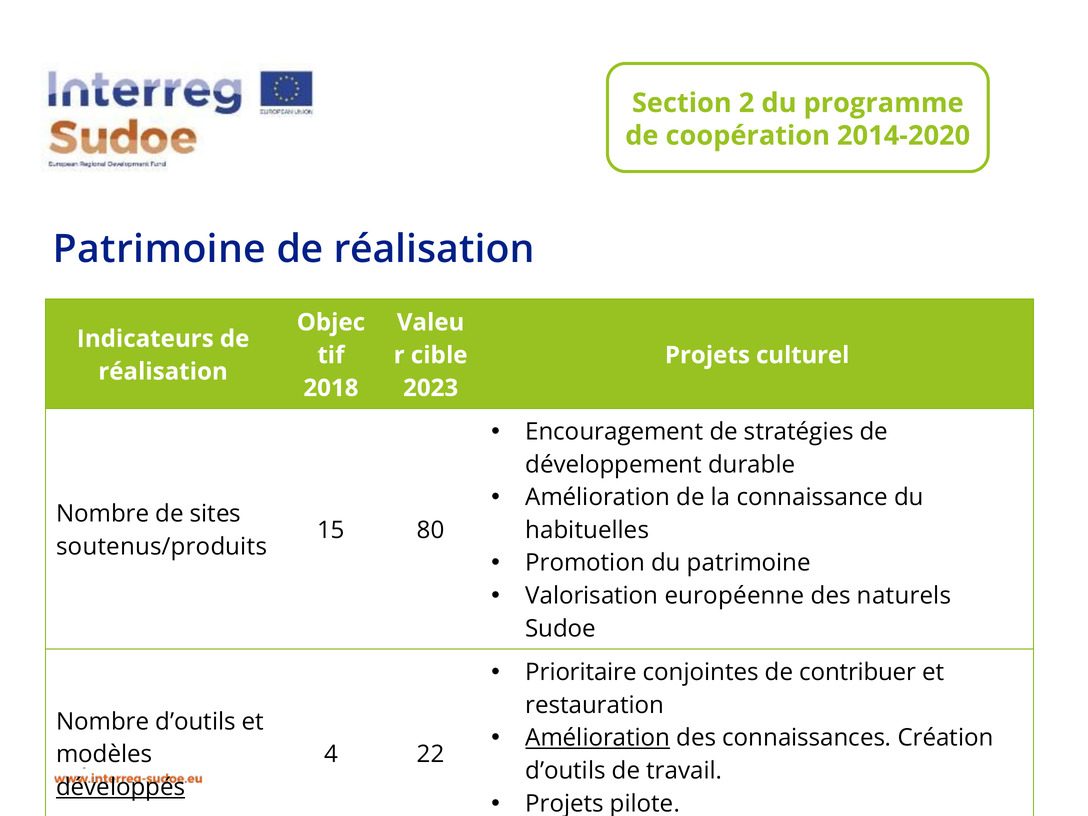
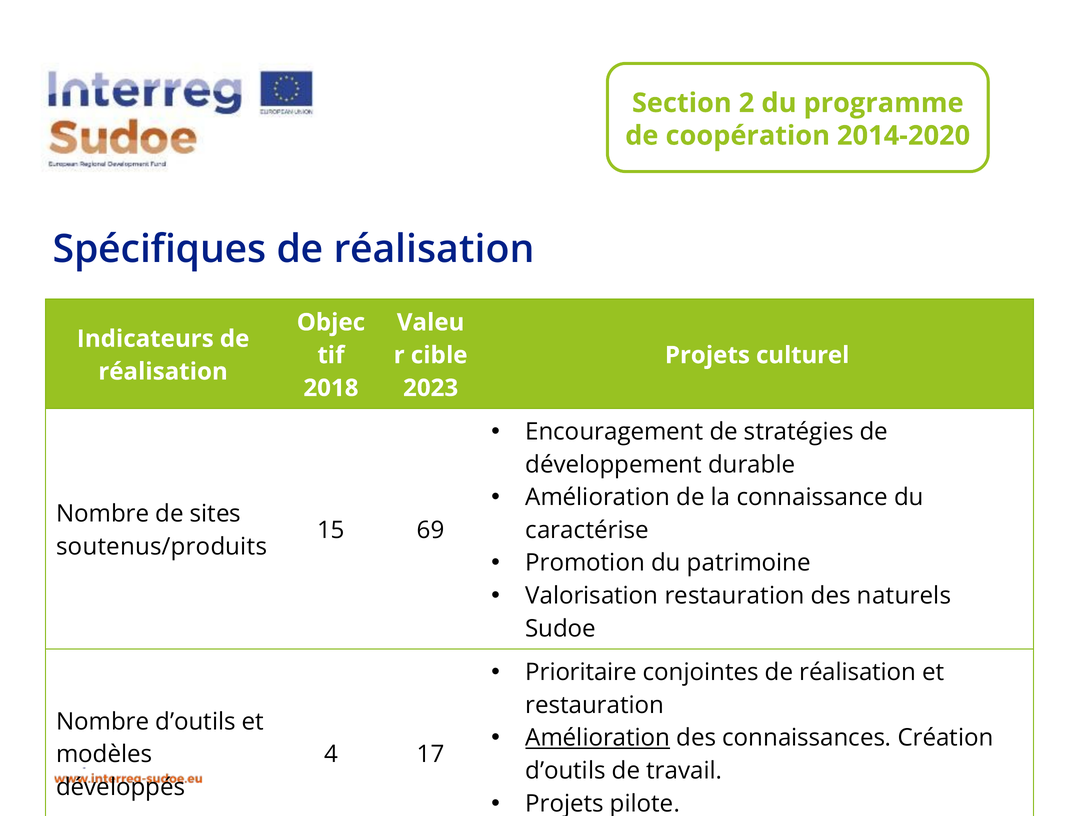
Patrimoine: Patrimoine -> Spécifiques (160, 249)
80: 80 -> 69 (431, 530)
habituelles: habituelles -> caractérise (587, 530)
Valorisation européenne: européenne -> restauration (735, 596)
conjointes de contribuer: contribuer -> réalisation (858, 672)
22: 22 -> 17 (431, 754)
développés underline: present -> none (121, 787)
